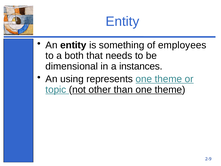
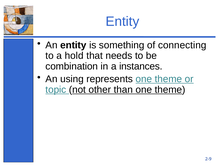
employees: employees -> connecting (182, 45)
both: both -> hold (74, 56)
dimensional: dimensional -> combination (72, 66)
